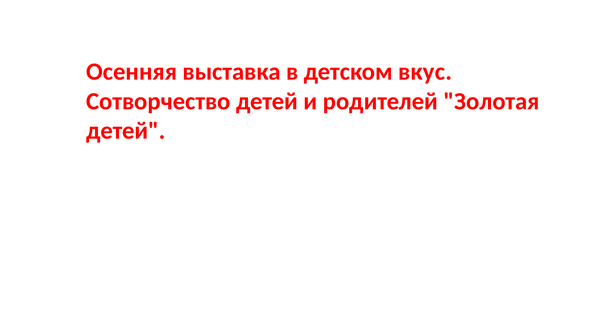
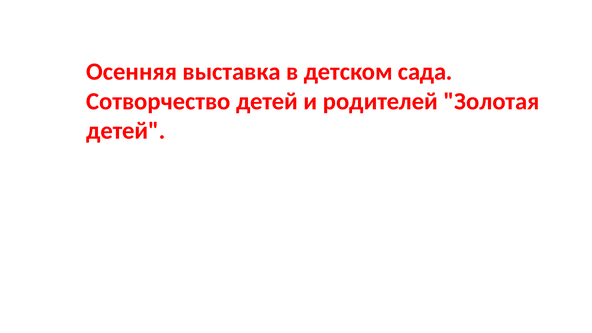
вкус: вкус -> сада (425, 72)
